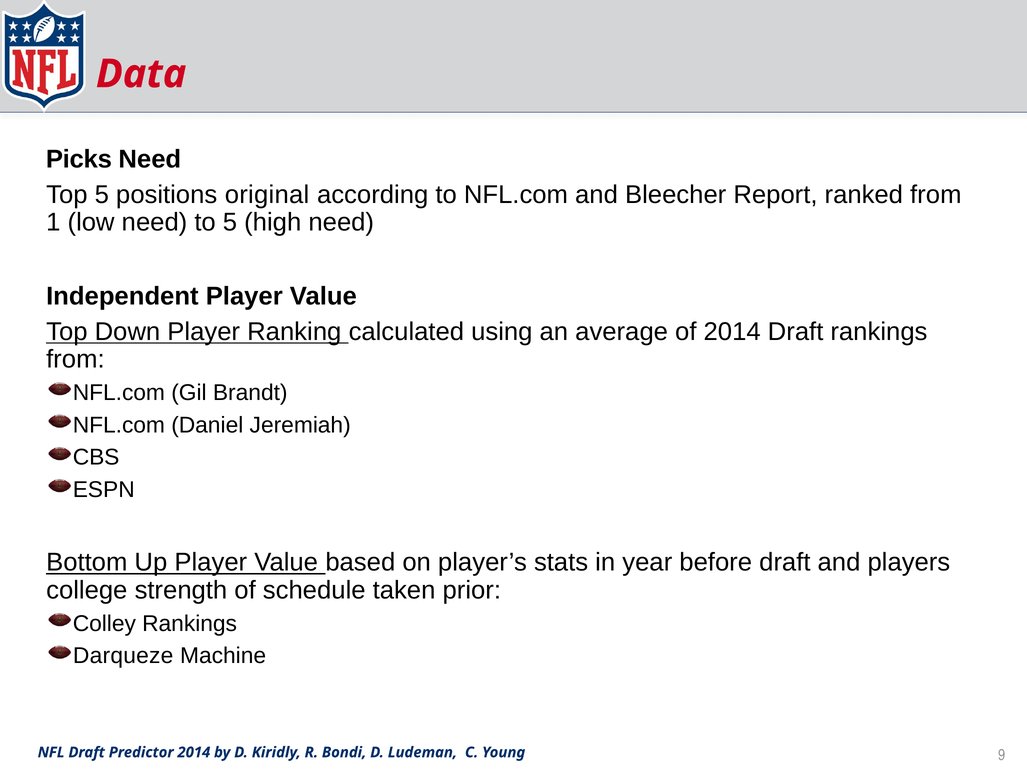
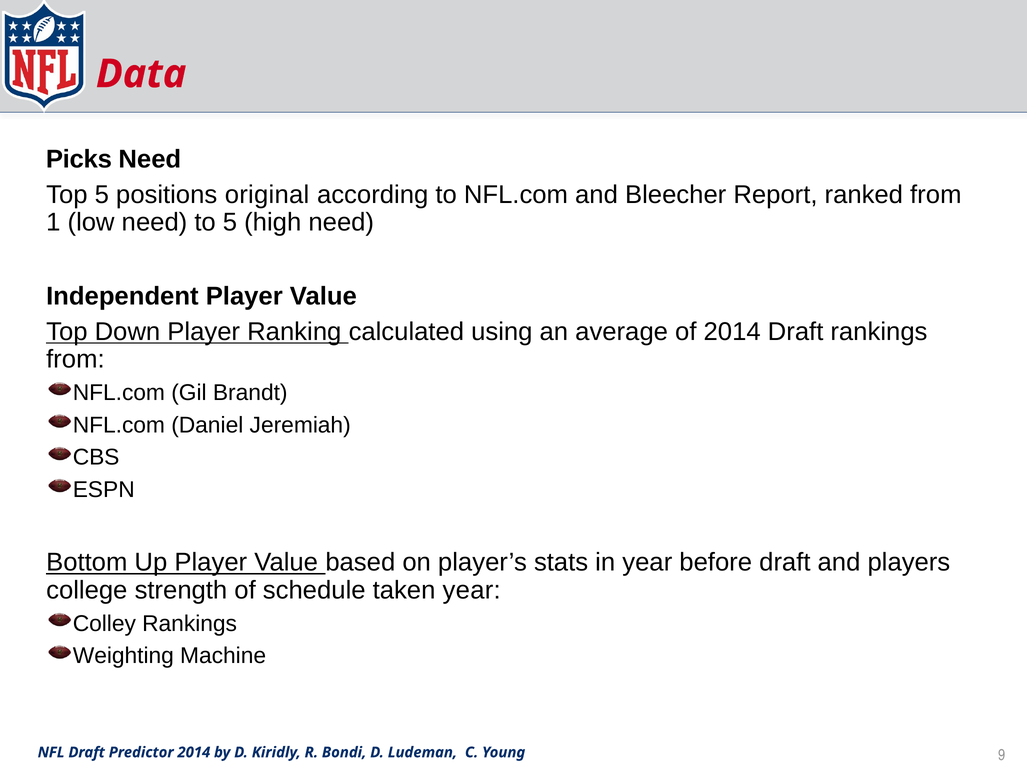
taken prior: prior -> year (472, 590)
Darqueze: Darqueze -> Weighting (123, 656)
